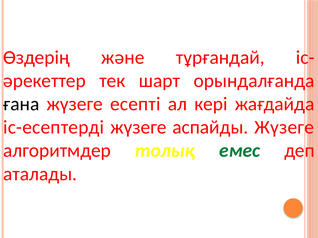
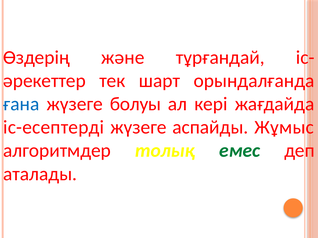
ғана colour: black -> blue (21, 104)
есепті: есепті -> болуы (135, 104)
аспайды Жүзеге: Жүзеге -> Жұмыс (284, 128)
